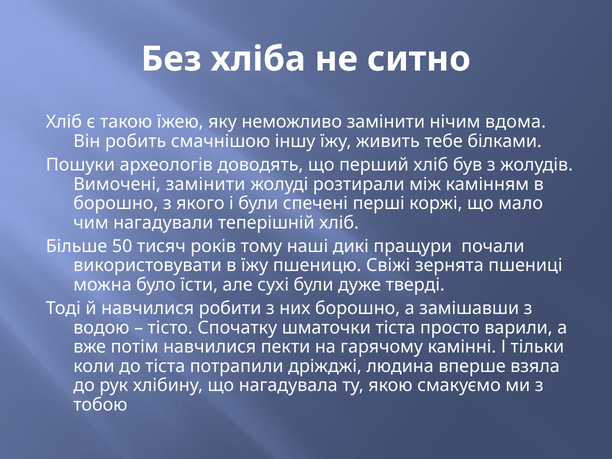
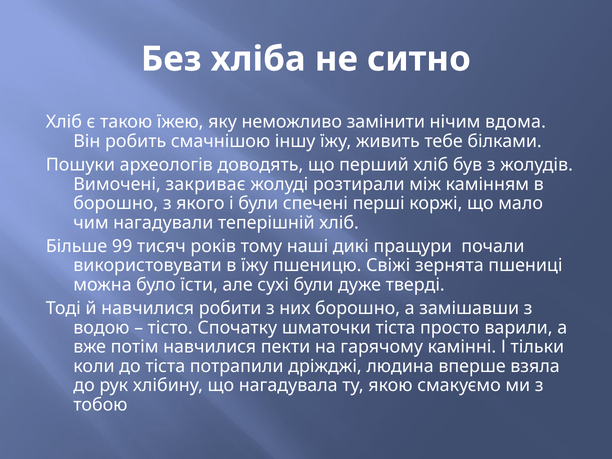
Вимочені замінити: замінити -> закриває (206, 184)
50: 50 -> 99 (122, 246)
